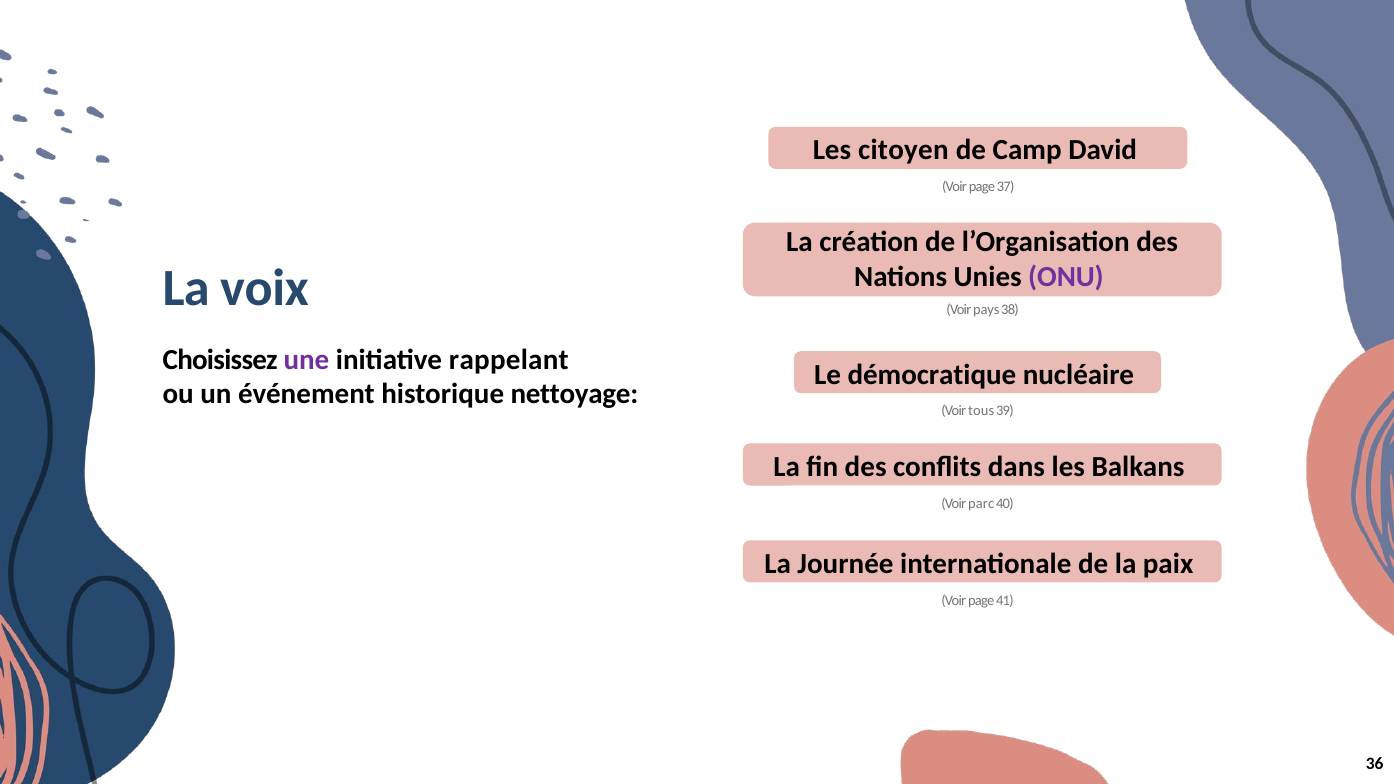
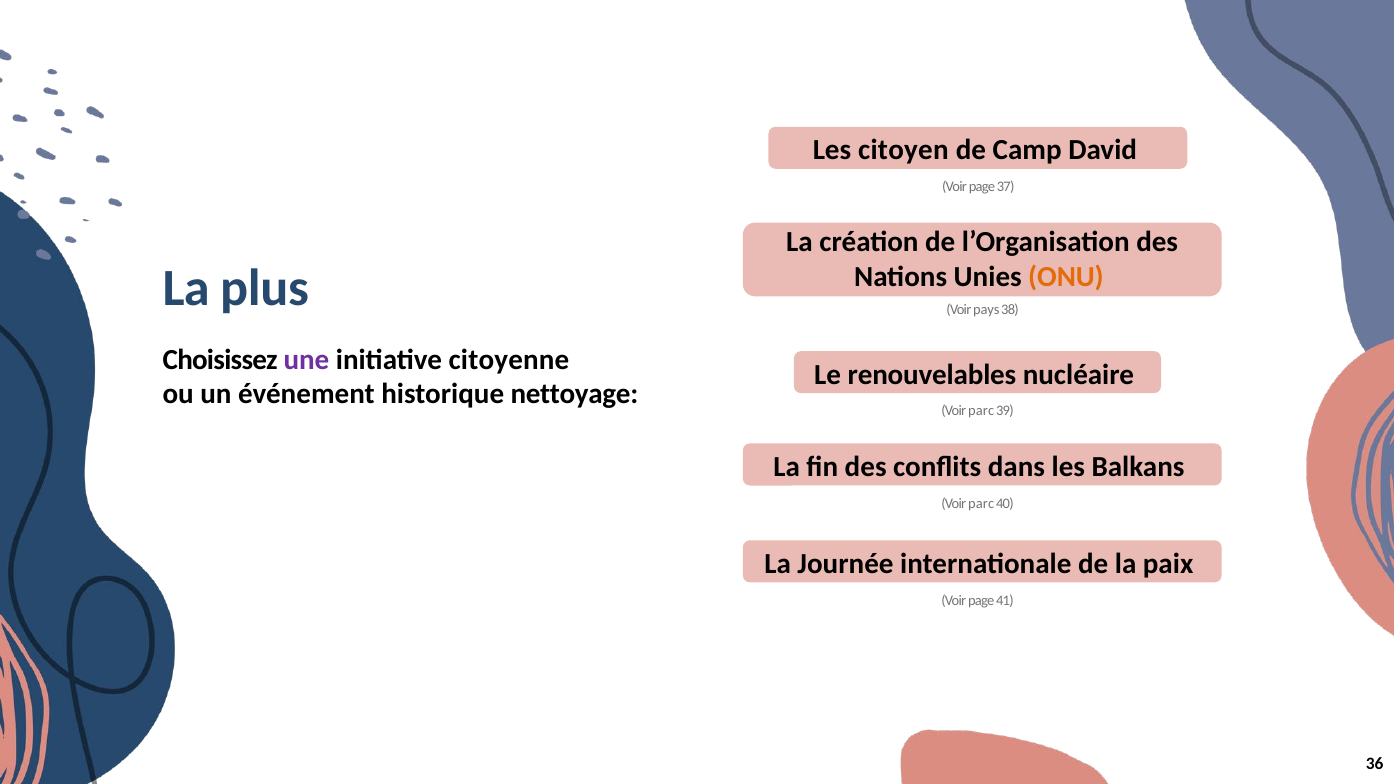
ONU colour: purple -> orange (1066, 277)
voix: voix -> plus (264, 288)
rappelant: rappelant -> citoyenne (509, 360)
démocratique: démocratique -> renouvelables (932, 375)
tous: tous -> parc (981, 411)
